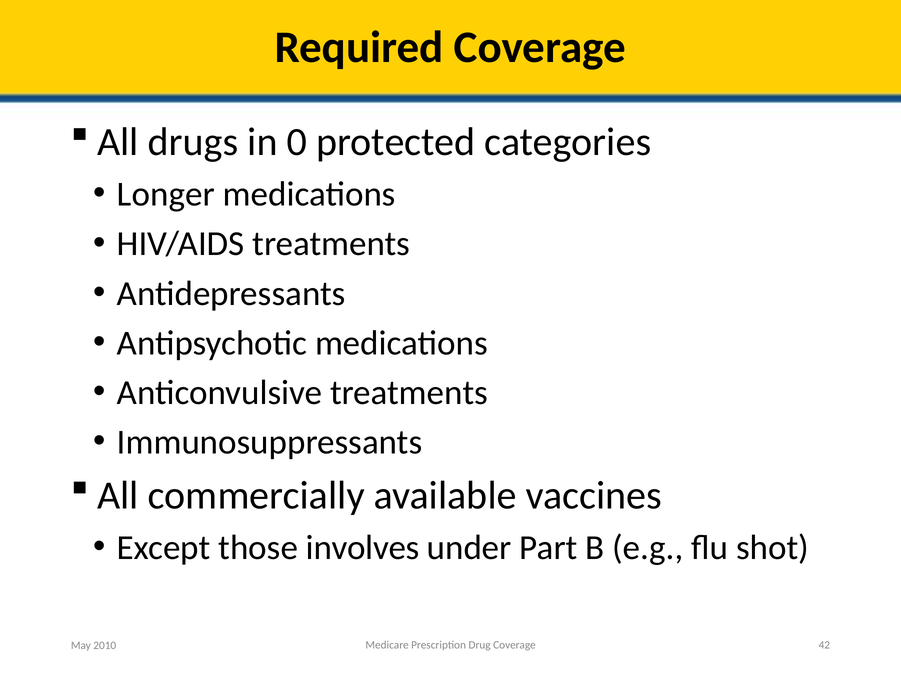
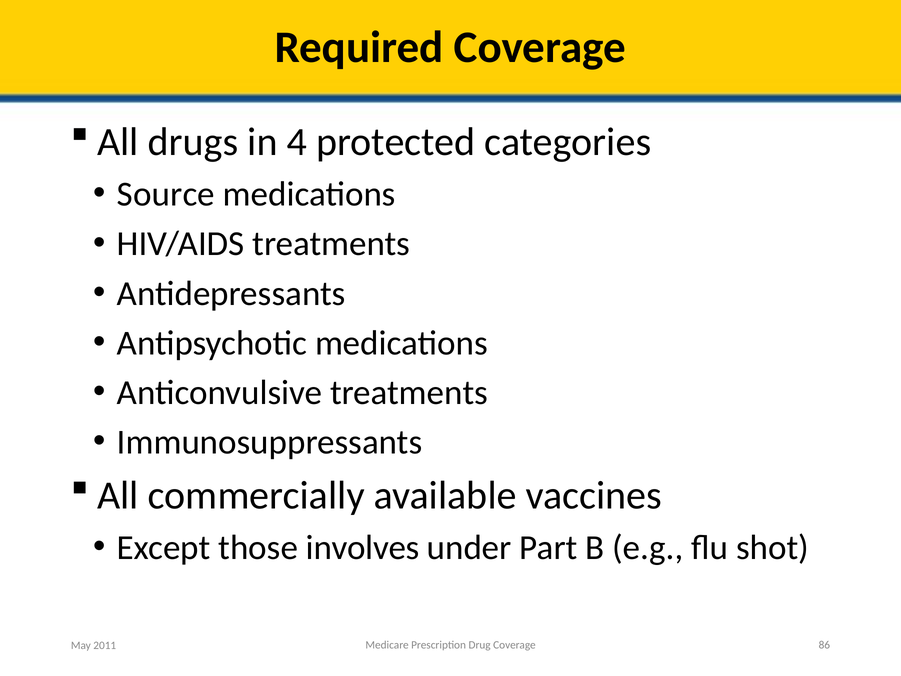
0: 0 -> 4 (297, 142)
Longer: Longer -> Source (166, 194)
42: 42 -> 86 (824, 645)
2010: 2010 -> 2011 (105, 645)
